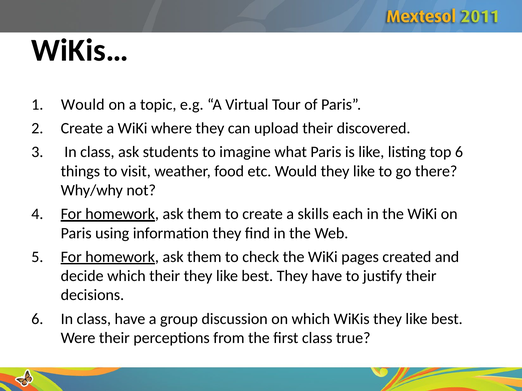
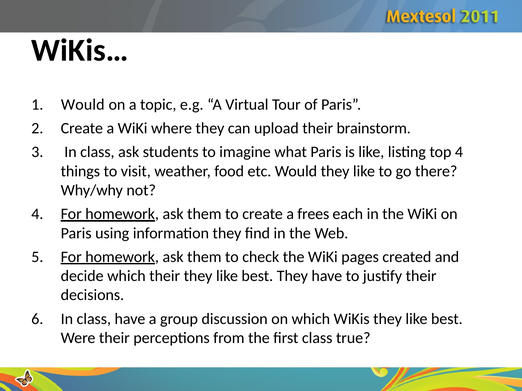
discovered: discovered -> brainstorm (374, 128)
top 6: 6 -> 4 (459, 152)
skills: skills -> frees (313, 214)
